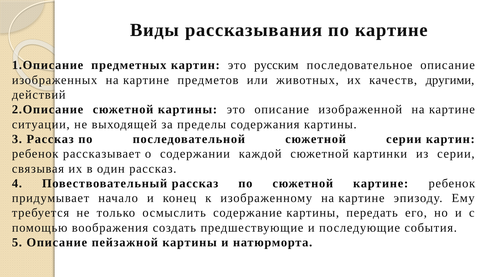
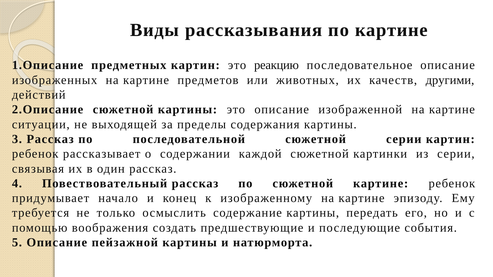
русским: русским -> реакцию (276, 65)
